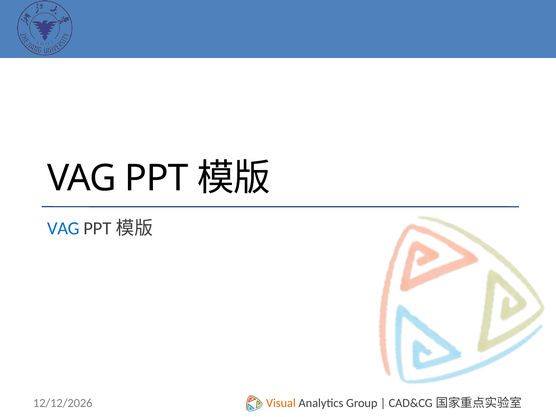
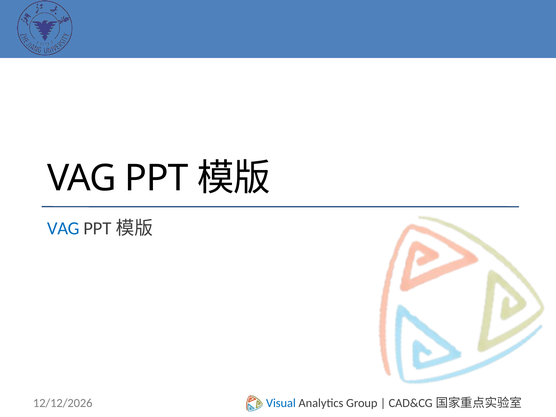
Visual colour: orange -> blue (281, 403)
